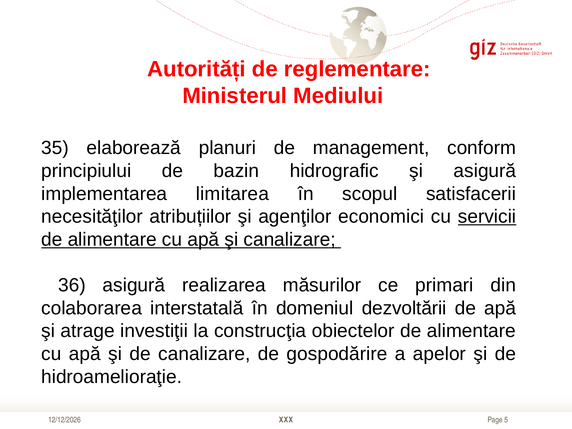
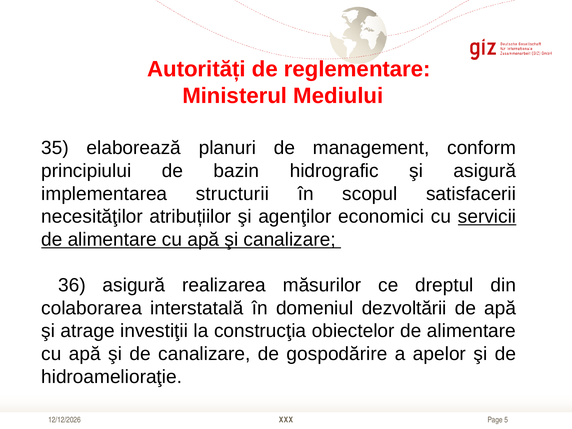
limitarea: limitarea -> structurii (232, 194)
primari: primari -> dreptul (444, 285)
